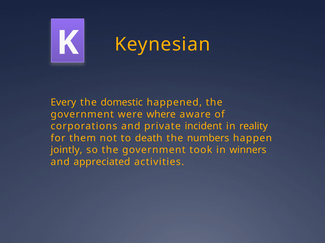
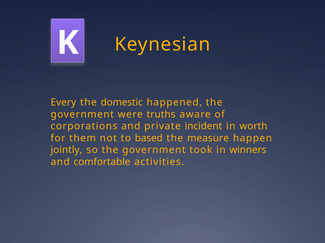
where: where -> truths (161, 115)
reality: reality -> worth (253, 127)
death: death -> based (149, 139)
numbers: numbers -> measure (208, 139)
appreciated: appreciated -> comfortable (102, 162)
